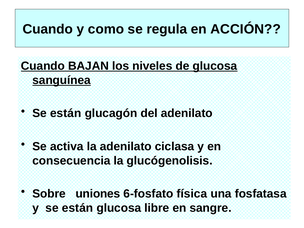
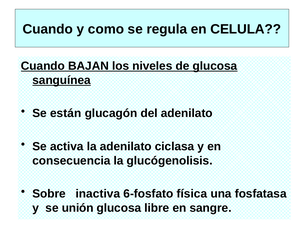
ACCIÓN: ACCIÓN -> CELULA (246, 29)
uniones: uniones -> inactiva (98, 194)
y se están: están -> unión (78, 208)
